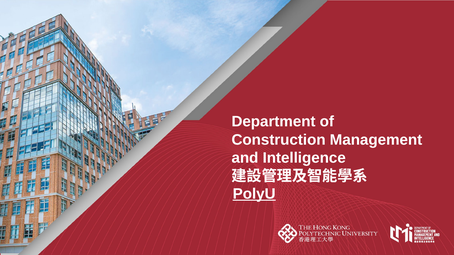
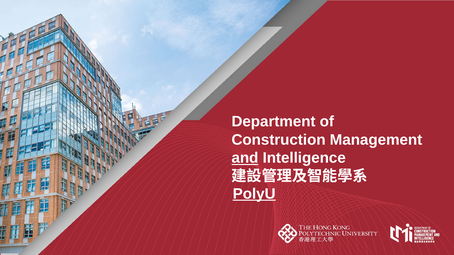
and underline: none -> present (245, 158)
